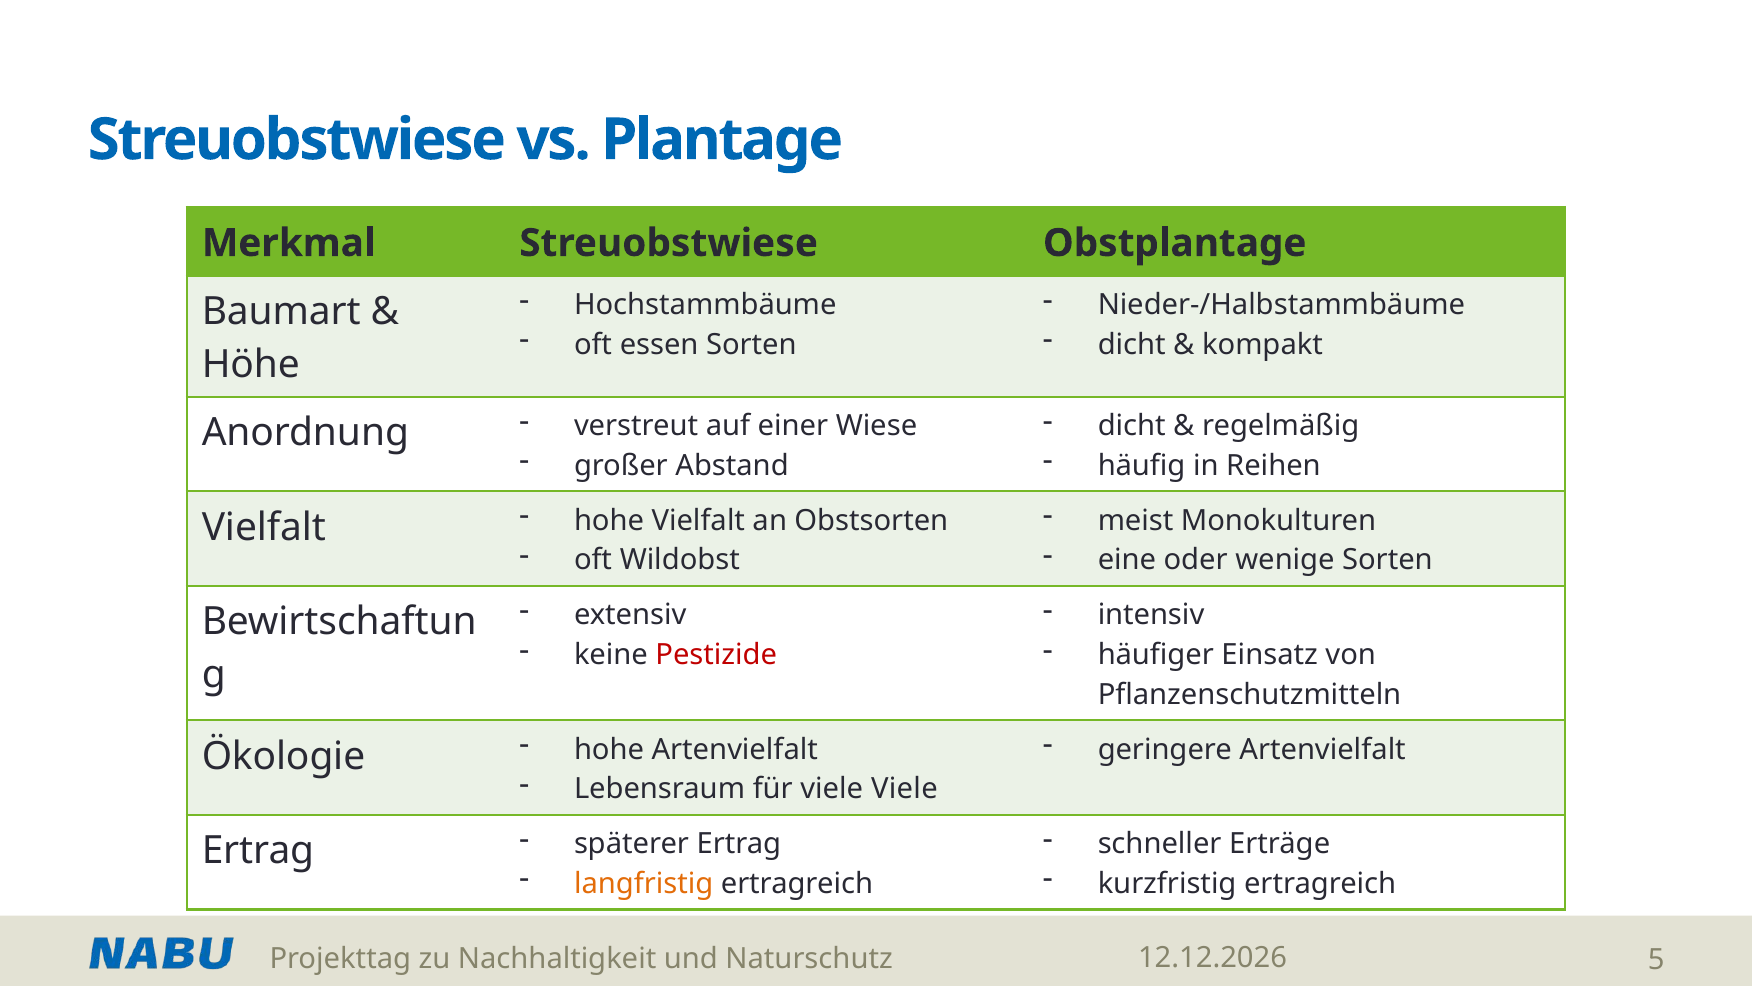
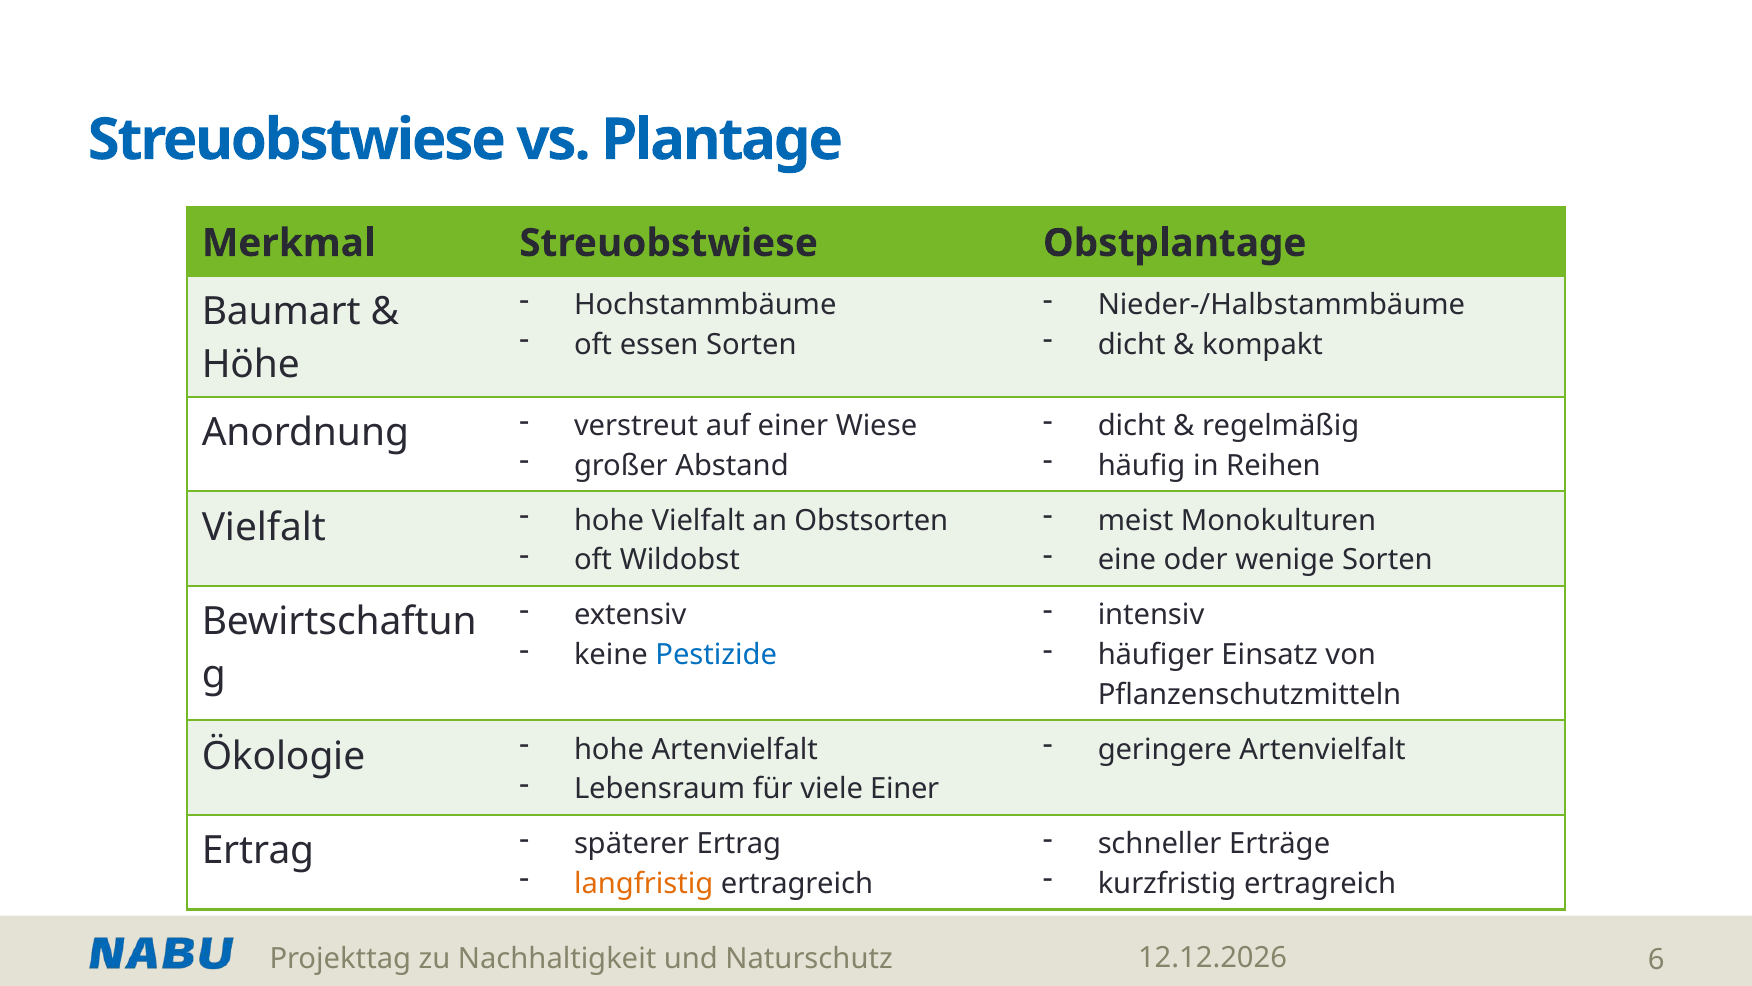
Pestizide colour: red -> blue (716, 654)
viele Viele: Viele -> Einer (905, 789)
5: 5 -> 6 (1656, 959)
